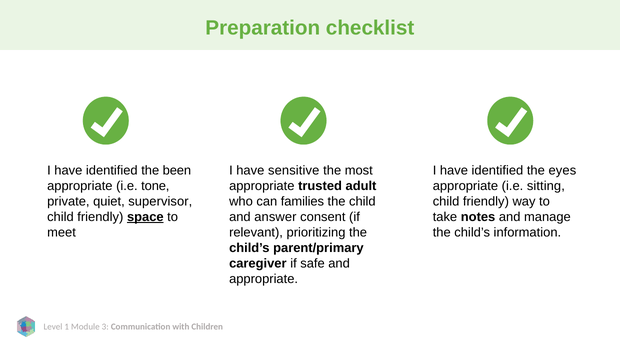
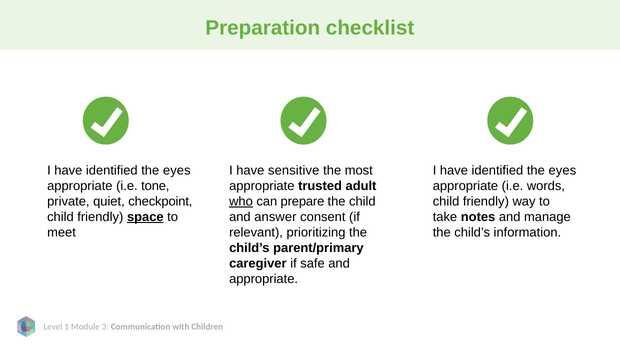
been: been -> eyes (177, 171)
sitting: sitting -> words (546, 186)
supervisor: supervisor -> checkpoint (160, 202)
who underline: none -> present (241, 202)
families: families -> prepare (302, 202)
